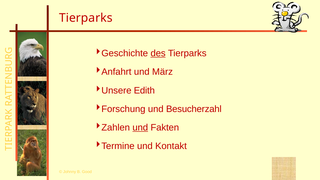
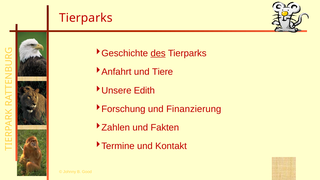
März: März -> Tiere (163, 72)
Besucherzahl: Besucherzahl -> Finanzierung (194, 109)
und underline: present -> none (140, 128)
